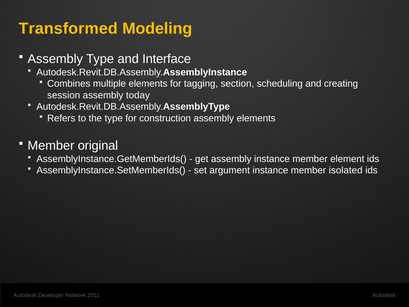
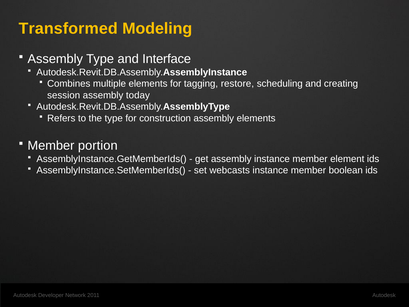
section: section -> restore (237, 84)
original: original -> portion (98, 146)
argument: argument -> webcasts (230, 170)
isolated: isolated -> boolean (346, 170)
